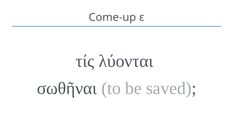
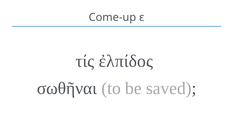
λύονται: λύονται -> ἐλπίδος (126, 61)
